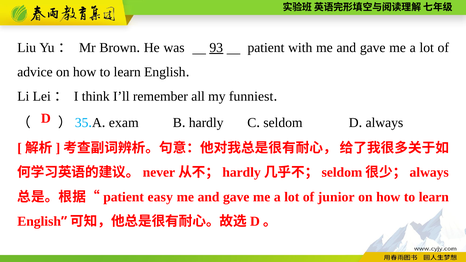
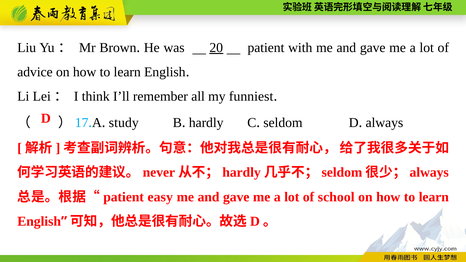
93: 93 -> 20 (216, 48)
35: 35 -> 17 (82, 123)
exam: exam -> study (124, 123)
junior: junior -> school (336, 197)
